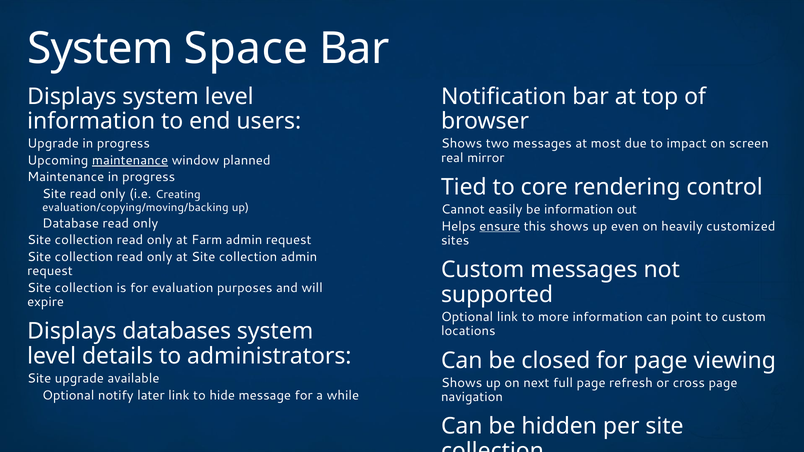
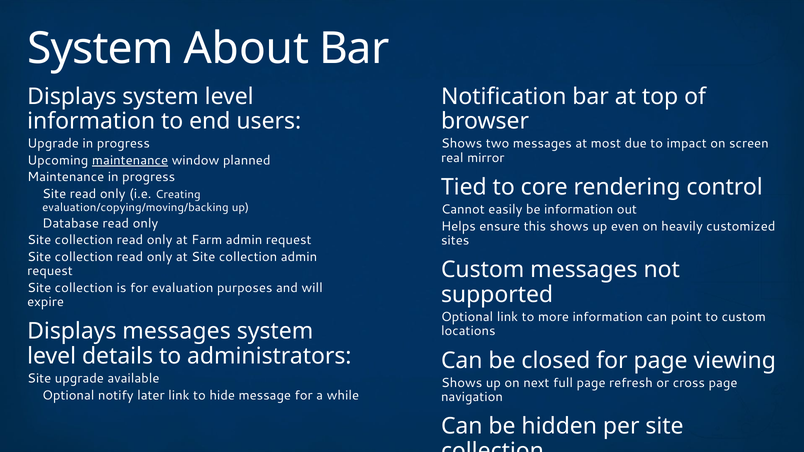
Space: Space -> About (246, 49)
ensure underline: present -> none (500, 226)
Displays databases: databases -> messages (177, 332)
